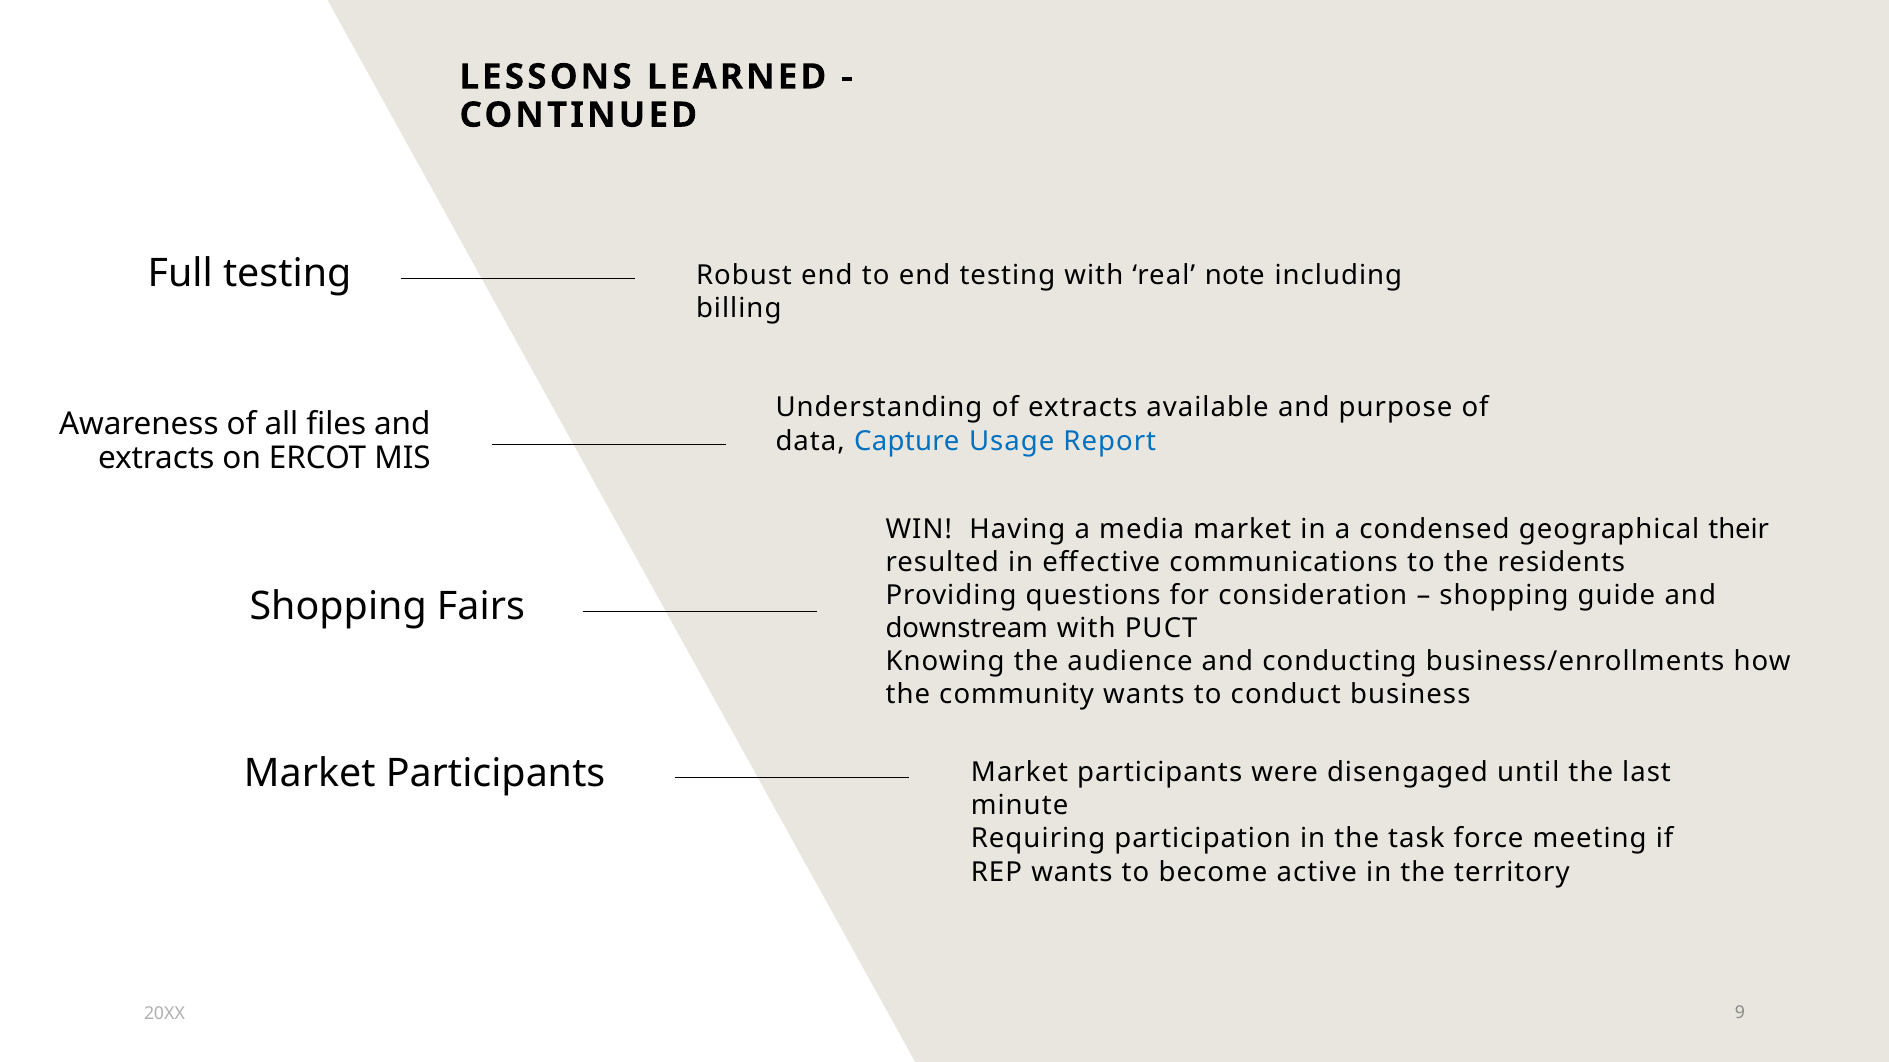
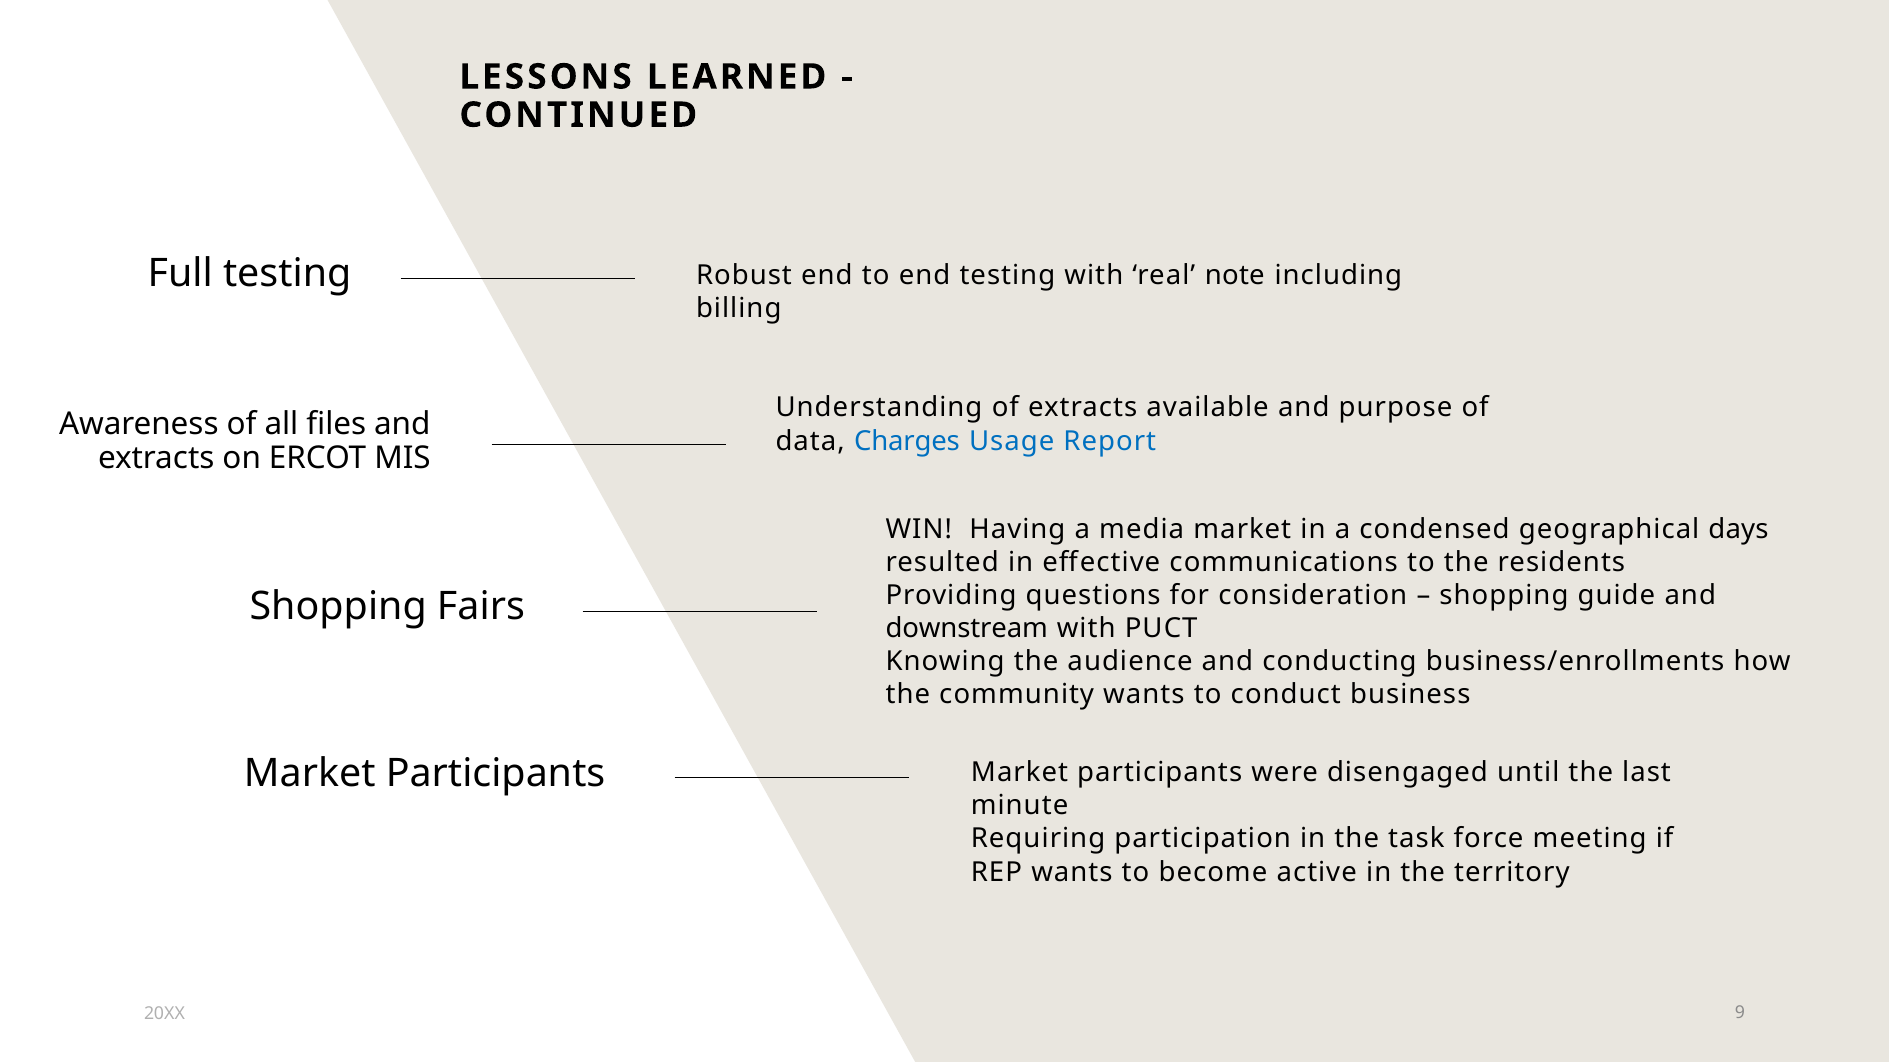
Capture: Capture -> Charges (907, 441)
their: their -> days (1739, 529)
